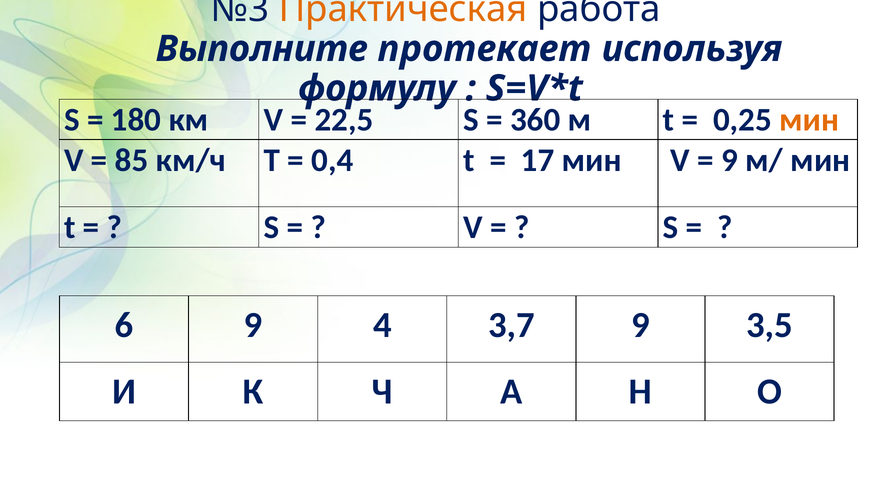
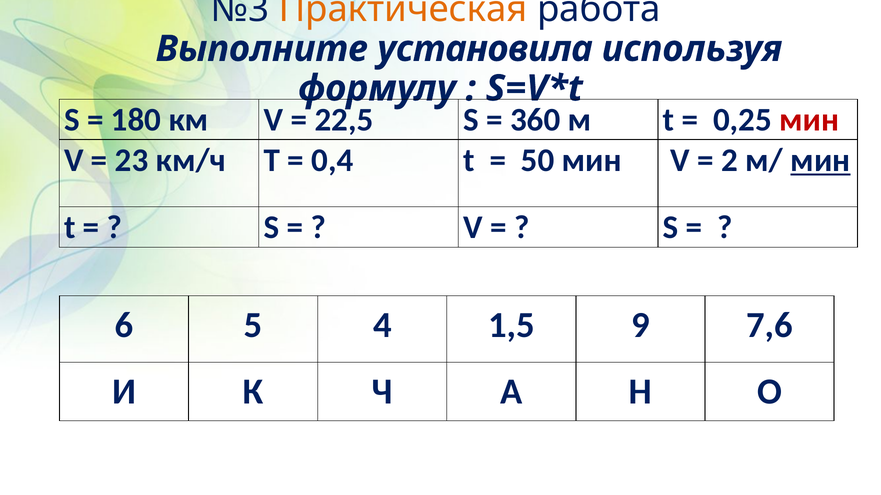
протекает: протекает -> установила (485, 49)
мин colour: orange -> red (809, 120)
85: 85 -> 23 (132, 160)
17: 17 -> 50 (538, 160)
9: 9 -> 2 (730, 160)
мин underline: none -> present (820, 160)
6 9: 9 -> 5 (253, 326)
3,7: 3,7 -> 1,5 (511, 326)
3,5: 3,5 -> 7,6 (770, 326)
